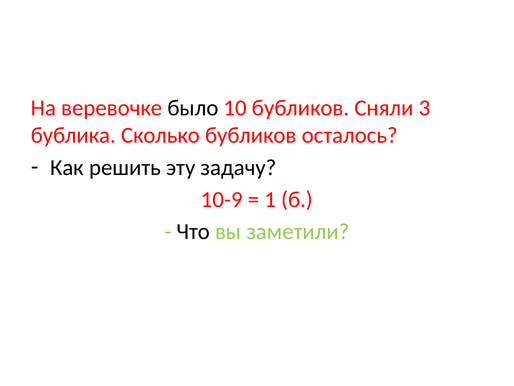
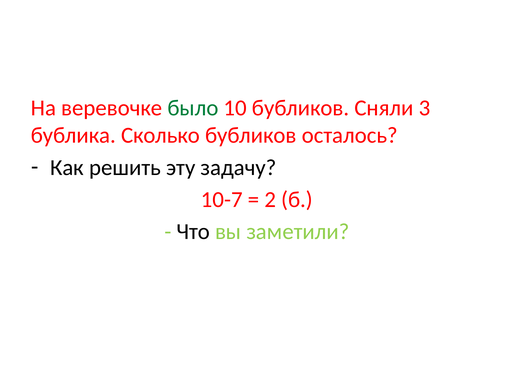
было colour: black -> green (193, 108)
10-9: 10-9 -> 10-7 (222, 199)
1: 1 -> 2 (270, 199)
